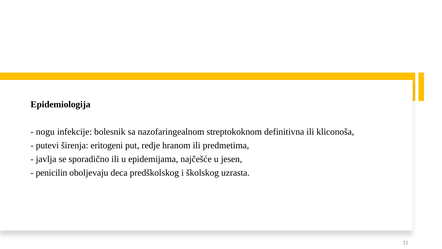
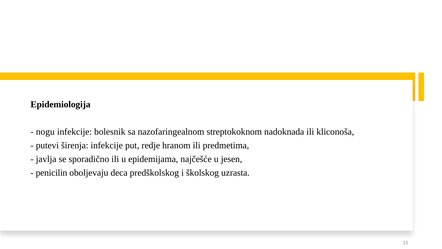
definitivna: definitivna -> nadoknada (284, 131)
širenja eritogeni: eritogeni -> infekcije (107, 145)
